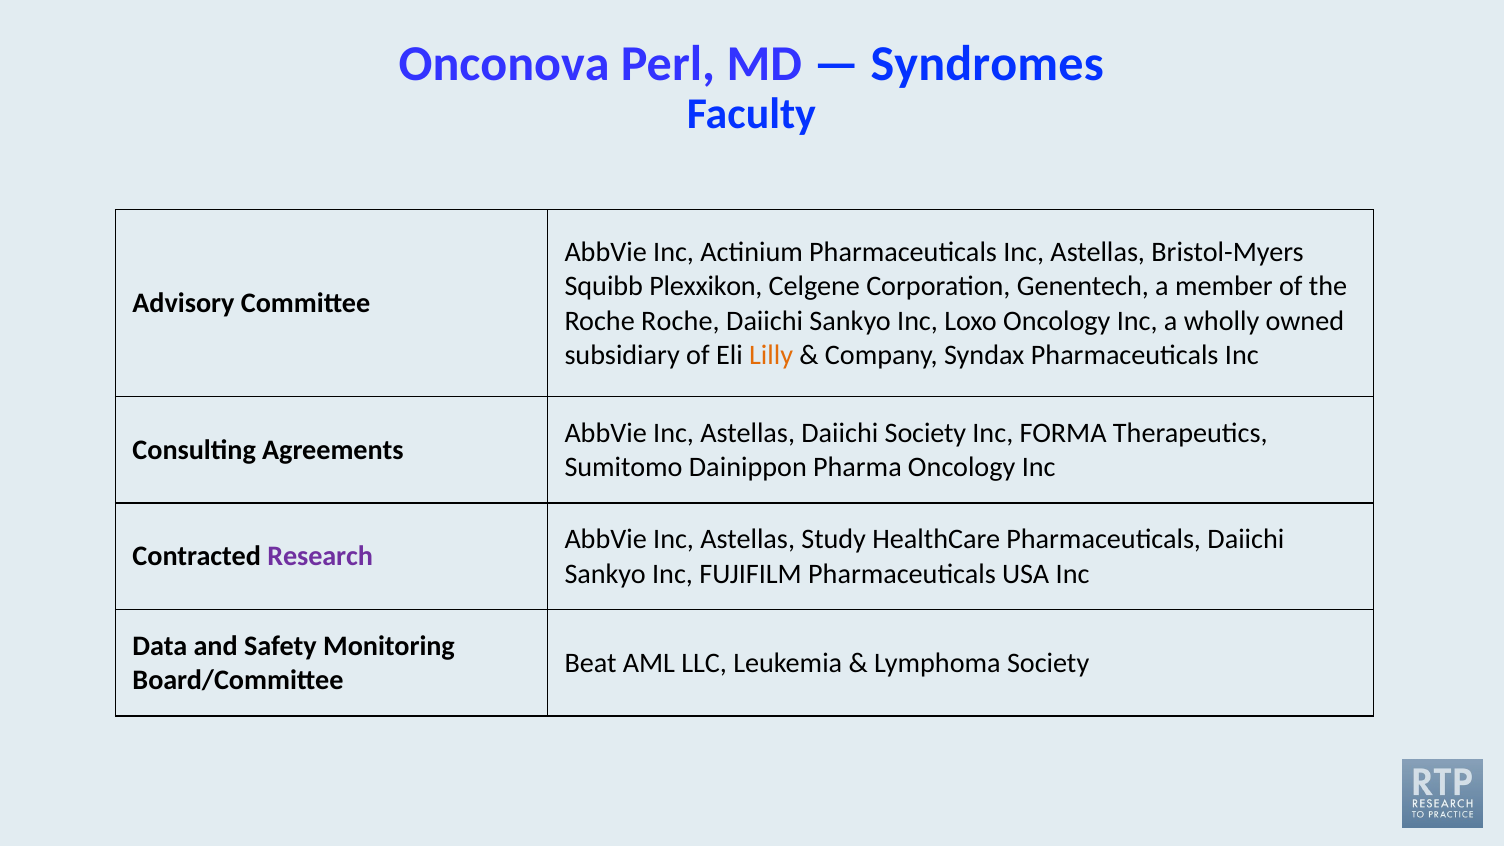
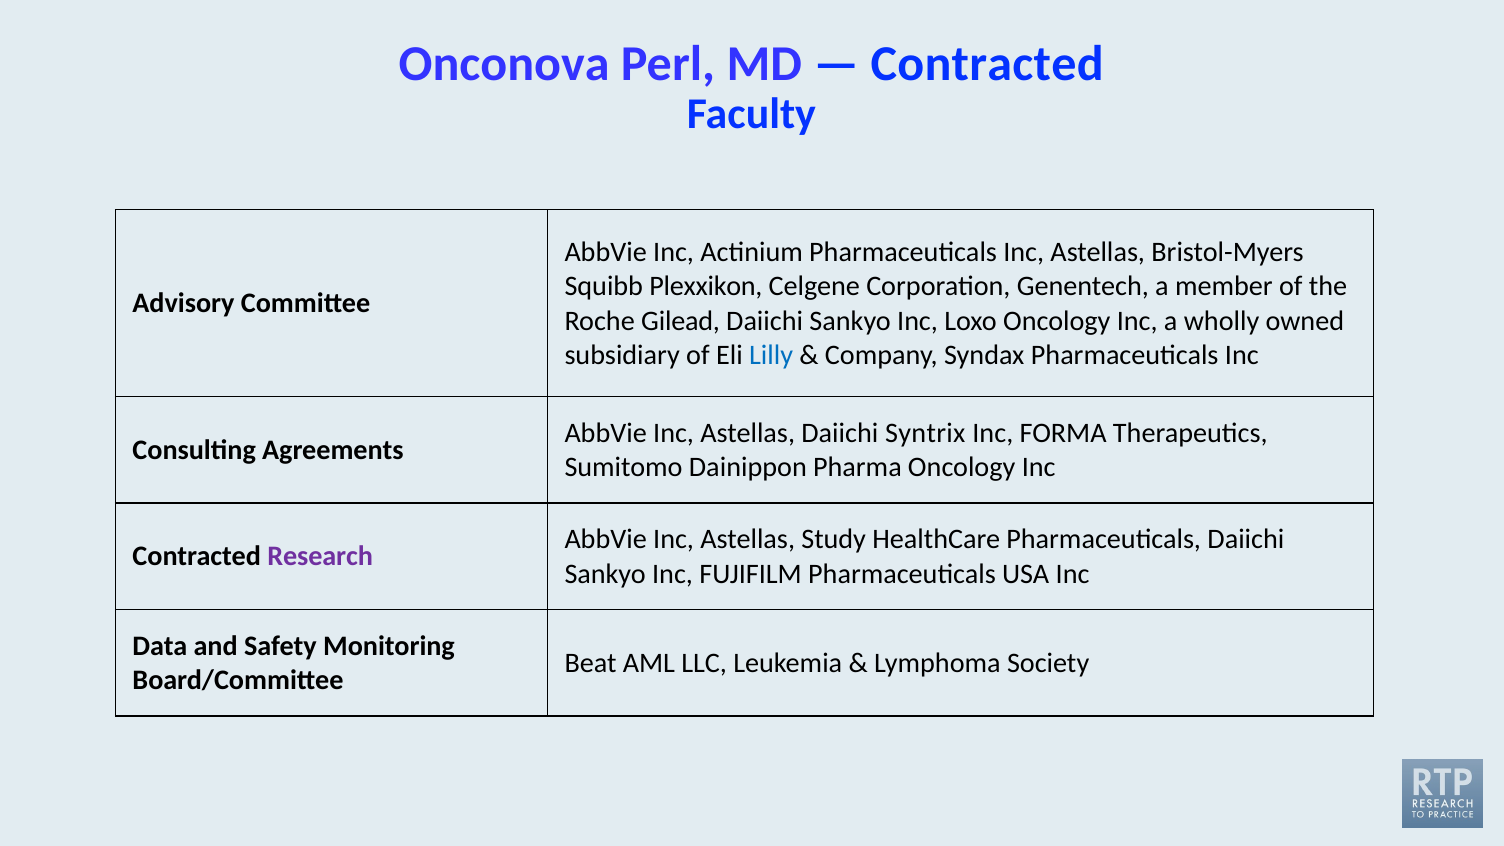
Syndromes: Syndromes -> Contracted (987, 64)
Roche Roche: Roche -> Gilead (681, 321)
Lilly colour: orange -> blue (771, 355)
Daiichi Society: Society -> Syntrix (925, 433)
